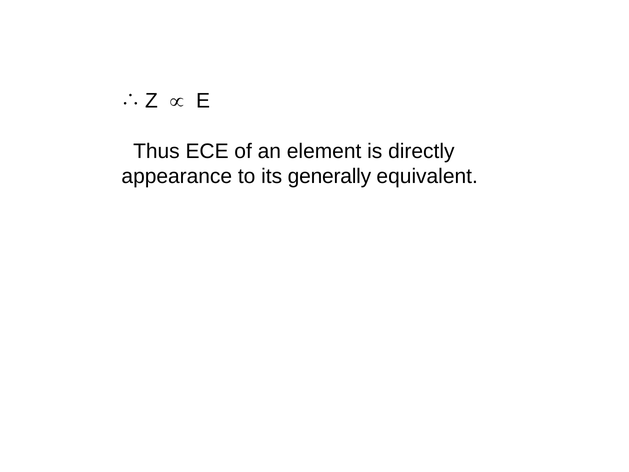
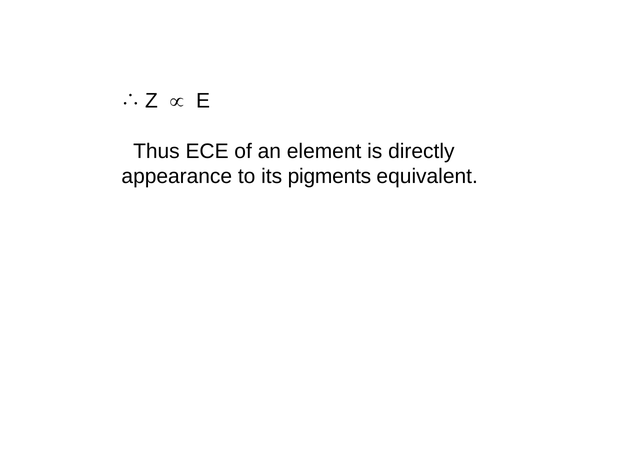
generally: generally -> pigments (329, 176)
